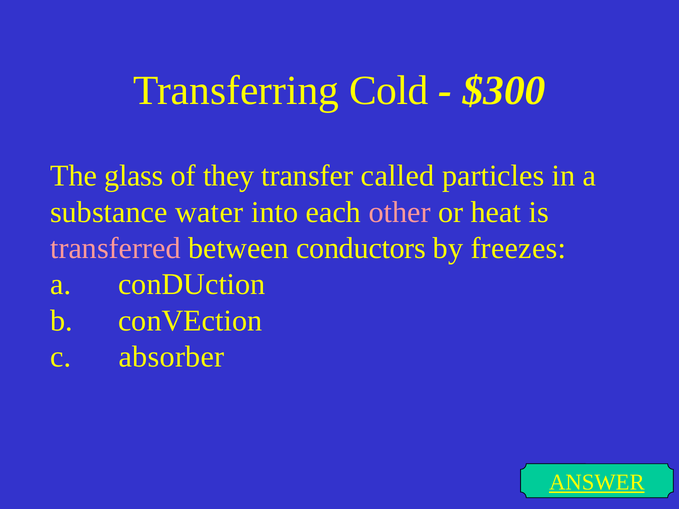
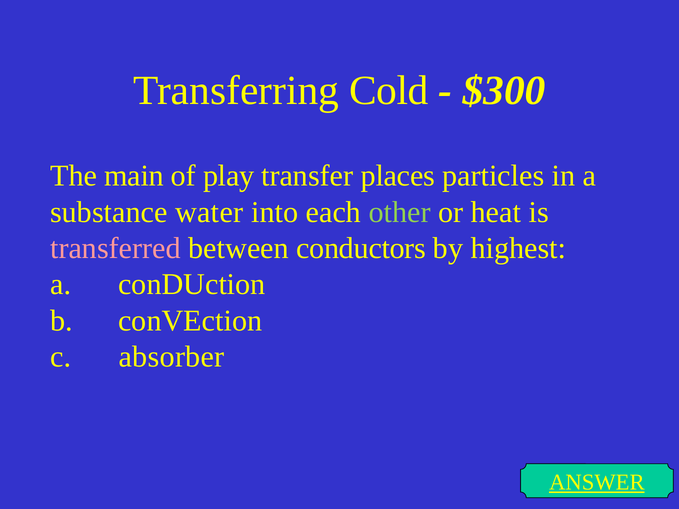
glass: glass -> main (134, 176)
they: they -> play (229, 176)
called: called -> places (398, 176)
other colour: pink -> light green (400, 212)
freezes: freezes -> highest (518, 248)
